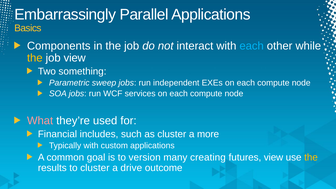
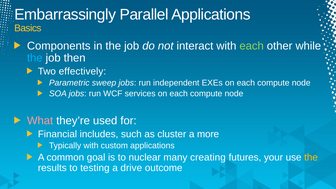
each colour: light blue -> light green (252, 46)
the colour: yellow -> light blue (35, 58)
job view: view -> then (75, 58)
something: something -> effectively (82, 71)
version: version -> nuclear (145, 157)
futures view: view -> your (273, 157)
to cluster: cluster -> testing (95, 168)
